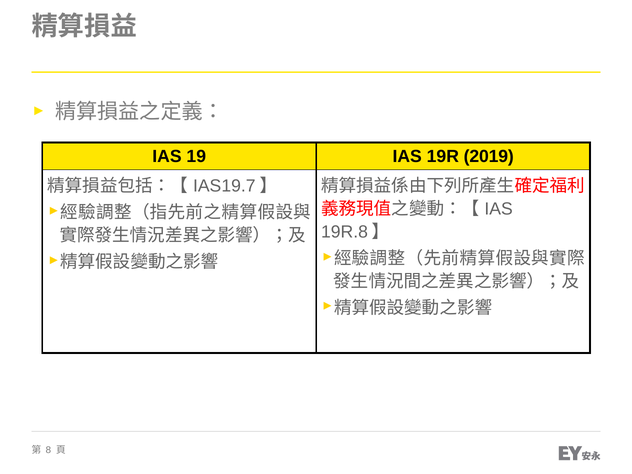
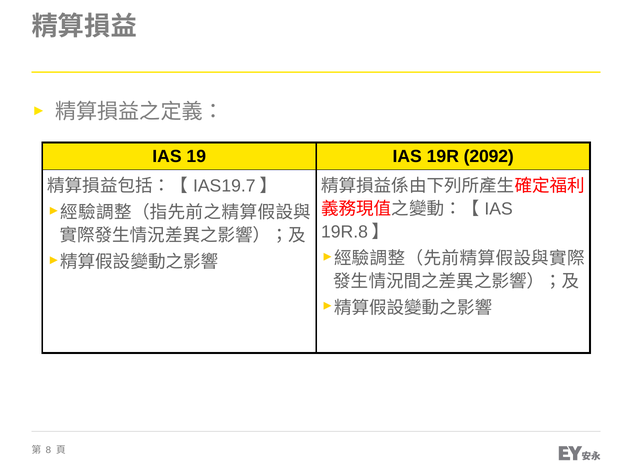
2019: 2019 -> 2092 (489, 156)
